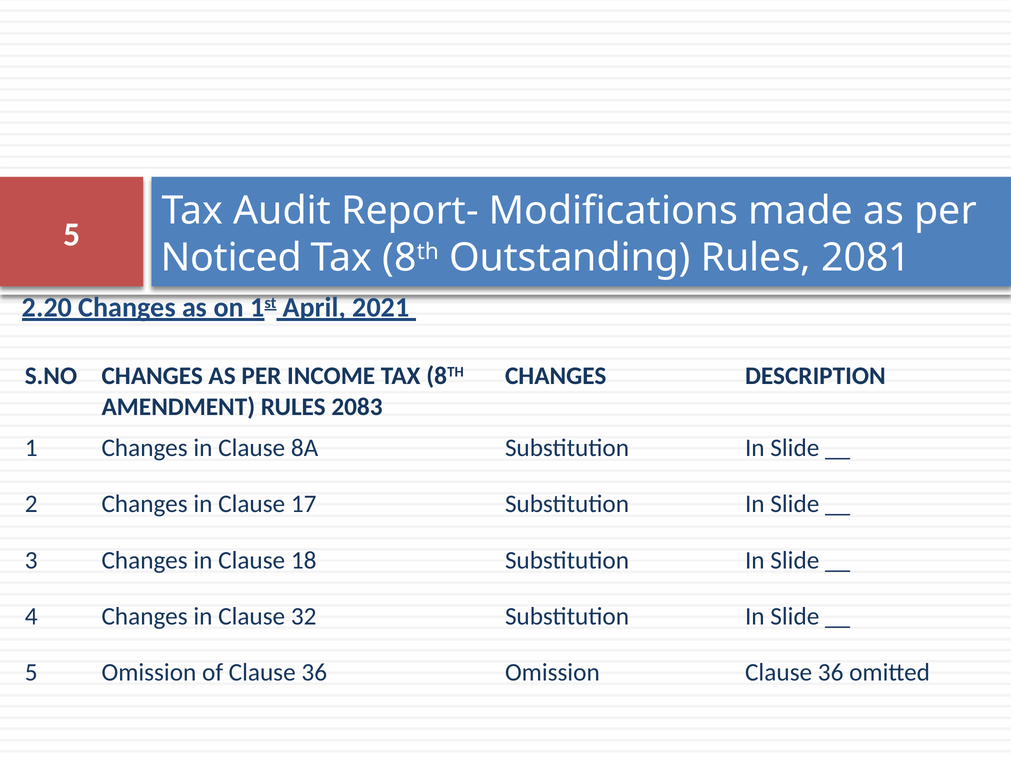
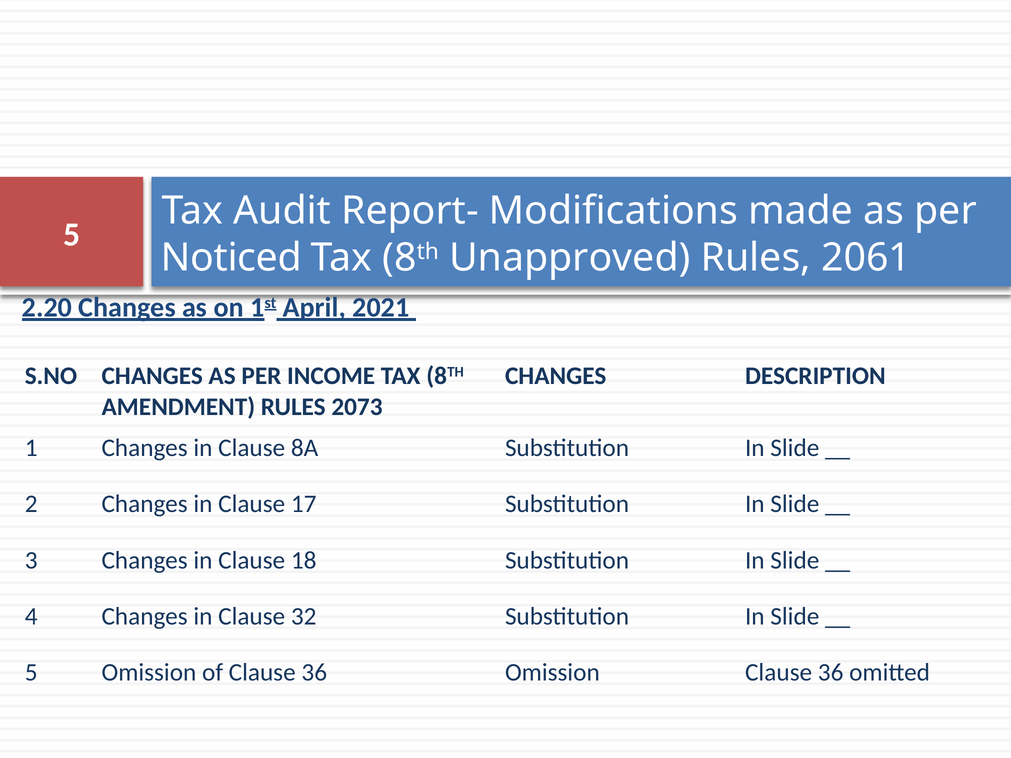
Outstanding: Outstanding -> Unapproved (570, 258)
2081: 2081 -> 2061 (866, 258)
2083: 2083 -> 2073 (357, 407)
